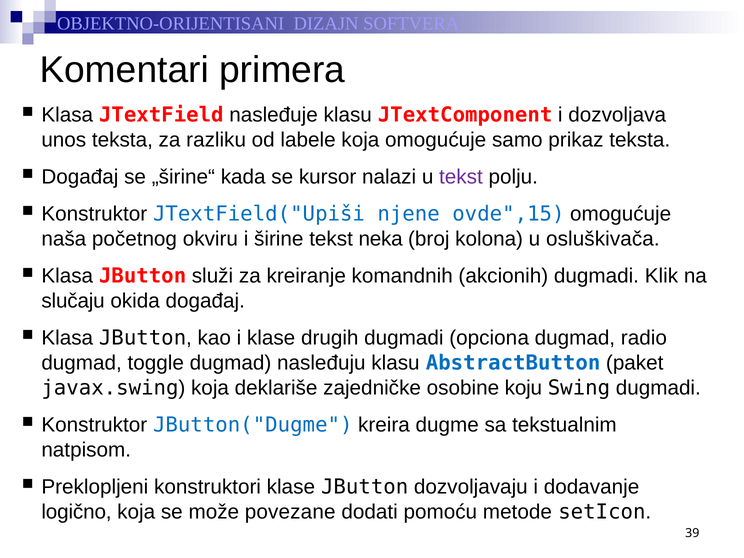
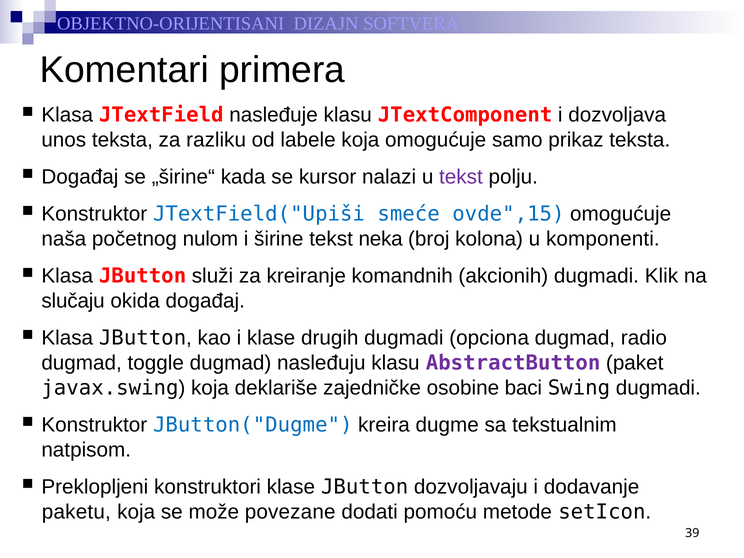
njene: njene -> smeće (409, 214)
okviru: okviru -> nulom (210, 239)
osluškivača: osluškivača -> komponenti (603, 239)
AbstractButton colour: blue -> purple (513, 363)
koju: koju -> baci (523, 388)
logično: logično -> paketu (76, 512)
